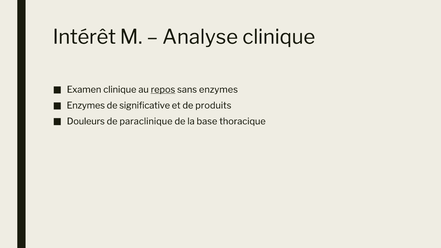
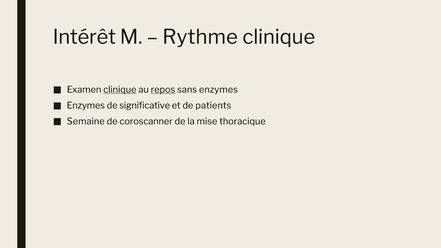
Analyse: Analyse -> Rythme (200, 37)
clinique underline: none -> present (120, 90)
produits: produits -> patients (213, 106)
Douleurs: Douleurs -> Semaine (86, 121)
paraclinique: paraclinique -> coroscanner (146, 121)
base: base -> mise (207, 121)
